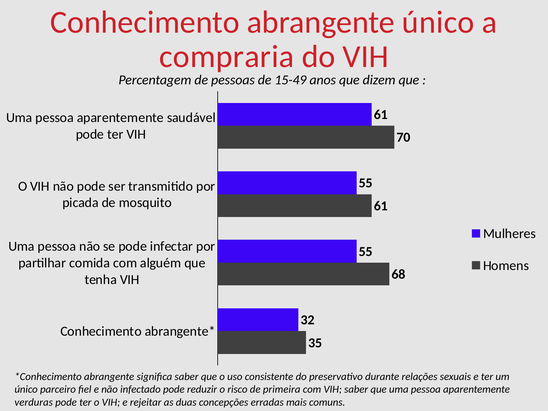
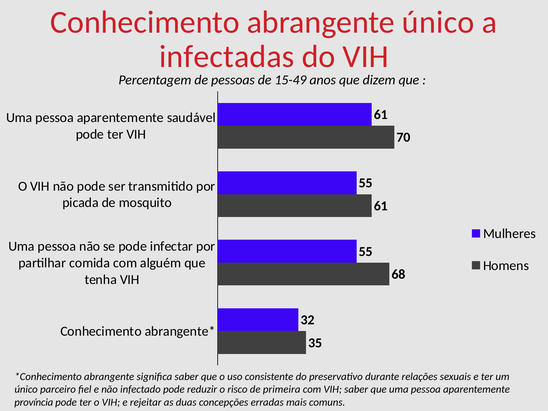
compraria: compraria -> infectadas (227, 57)
verduras: verduras -> província (34, 402)
